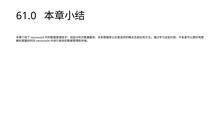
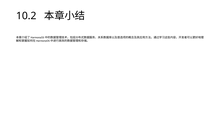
61.0: 61.0 -> 10.2 (26, 16)
